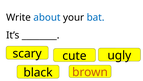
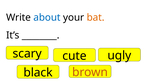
bat colour: blue -> orange (96, 17)
